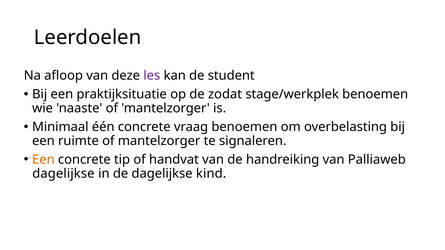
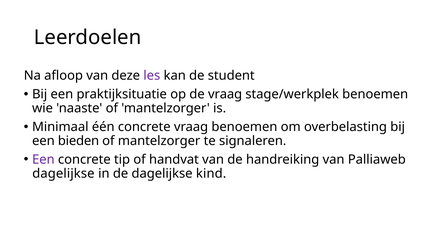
de zodat: zodat -> vraag (225, 94)
ruimte: ruimte -> bieden (79, 141)
Een colour: orange -> purple (43, 160)
